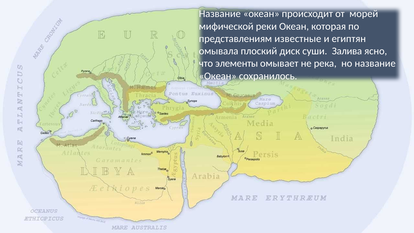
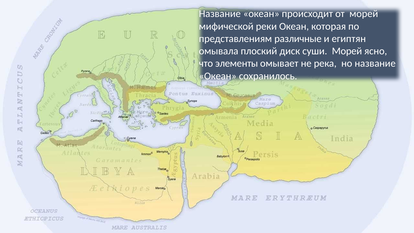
известные: известные -> различные (298, 39)
суши Залива: Залива -> Морей (347, 51)
